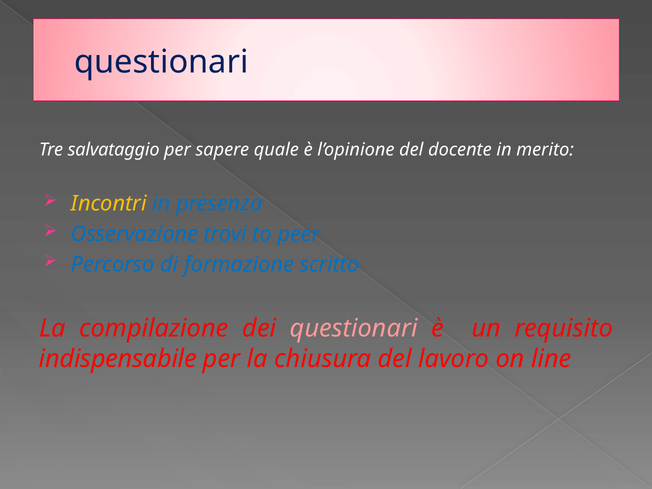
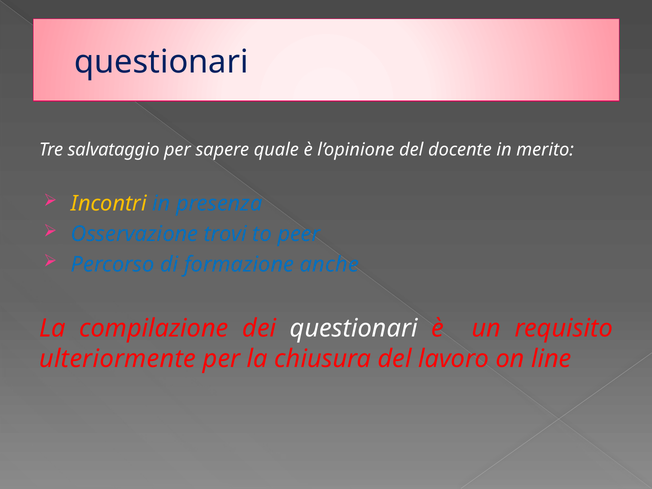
scritto: scritto -> anche (329, 264)
questionari colour: pink -> white (354, 328)
indispensabile: indispensabile -> ulteriormente (118, 359)
